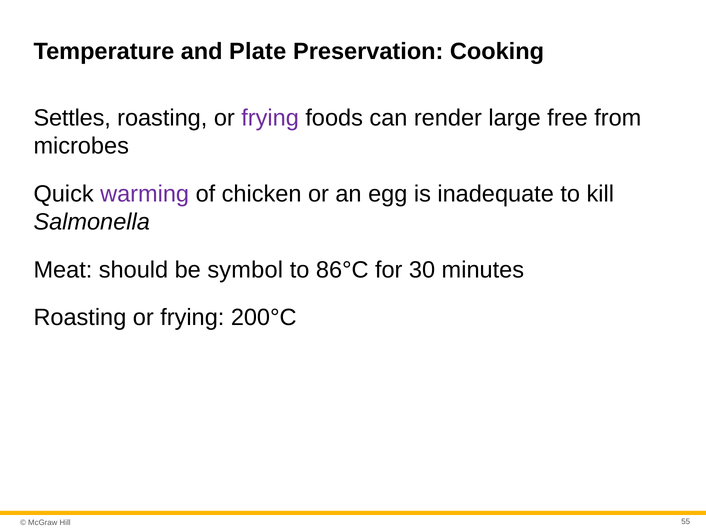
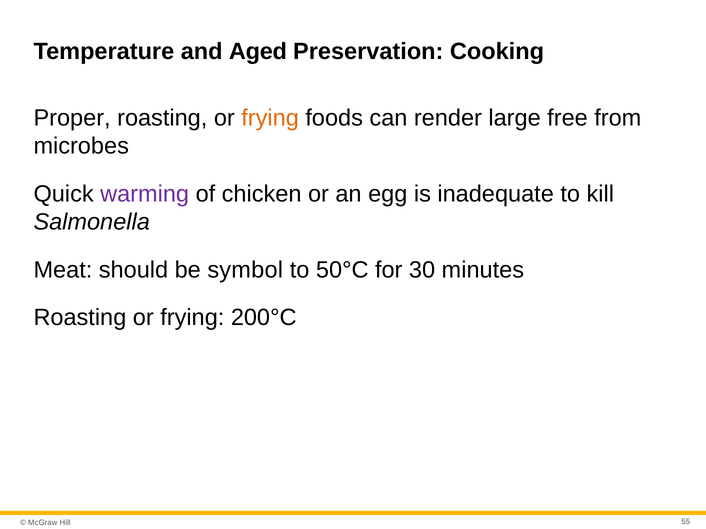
Plate: Plate -> Aged (258, 51)
Settles: Settles -> Proper (72, 118)
frying colour: purple -> orange (270, 118)
86°C: 86°C -> 50°C (342, 270)
